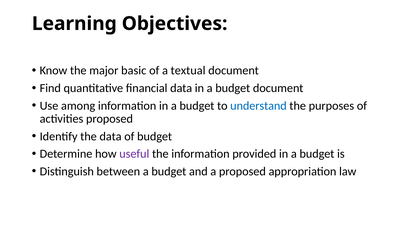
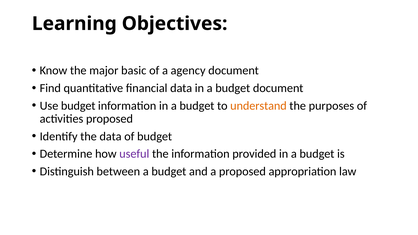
textual: textual -> agency (188, 71)
Use among: among -> budget (78, 106)
understand colour: blue -> orange (258, 106)
